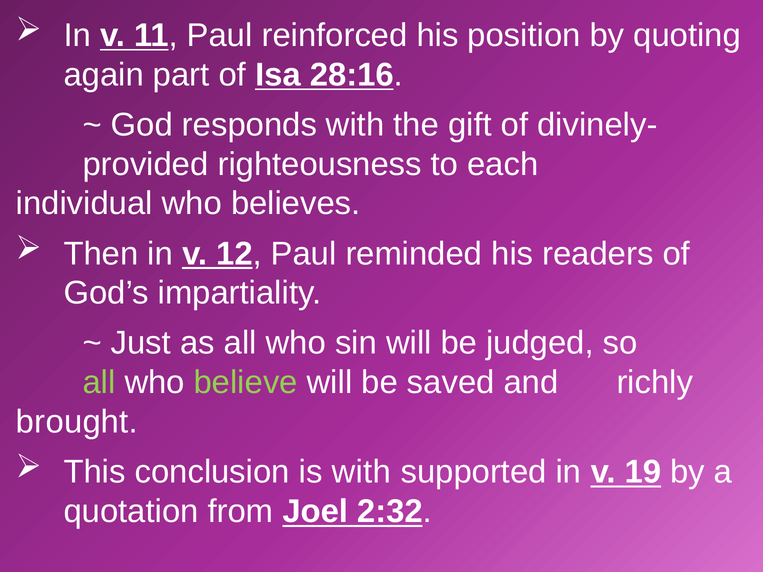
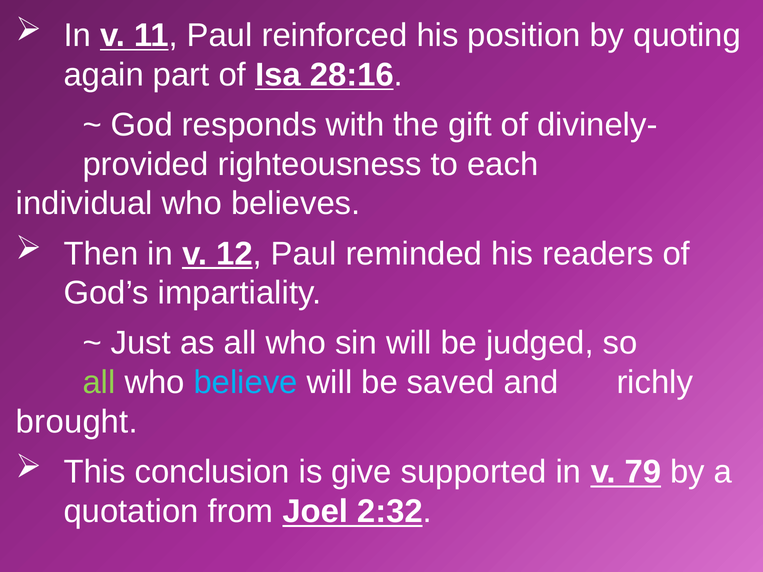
believe colour: light green -> light blue (246, 383)
is with: with -> give (362, 472)
19: 19 -> 79 (643, 472)
